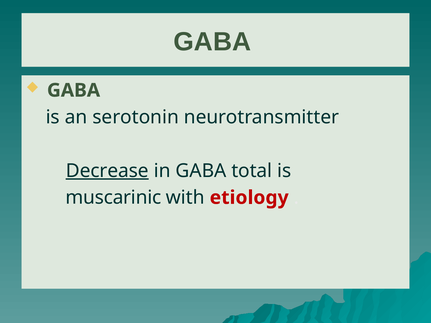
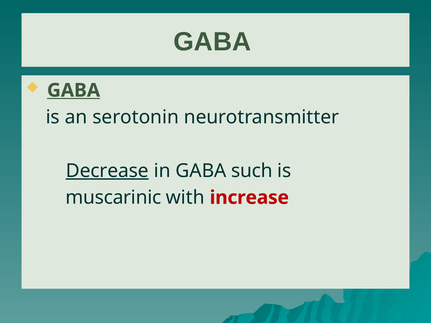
GABA underline: none -> present (74, 90)
total: total -> such (252, 171)
etiology: etiology -> increase (249, 198)
